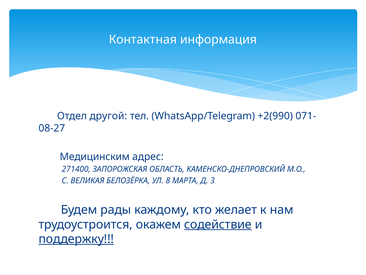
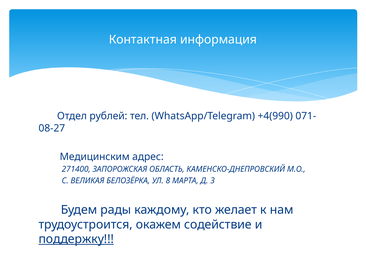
другой: другой -> рублей (108, 116)
+2(990: +2(990 -> +4(990 (275, 116)
содействие underline: present -> none (218, 224)
